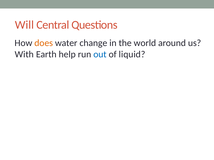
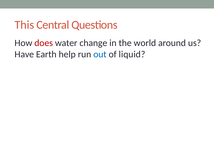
Will: Will -> This (24, 25)
does colour: orange -> red (44, 43)
With: With -> Have (24, 55)
